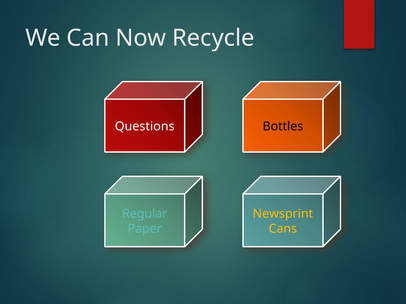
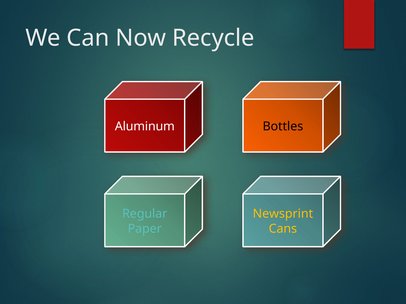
Questions: Questions -> Aluminum (145, 127)
